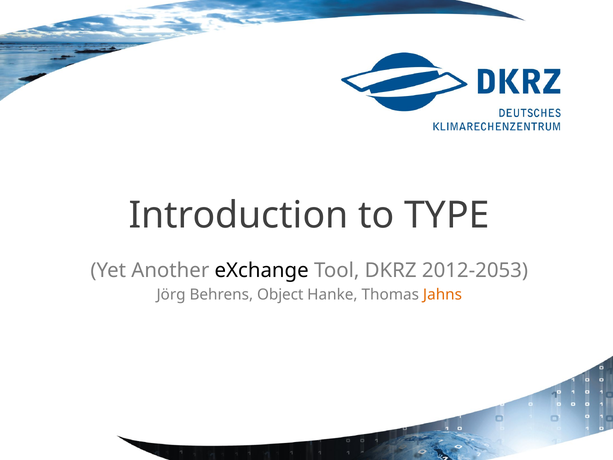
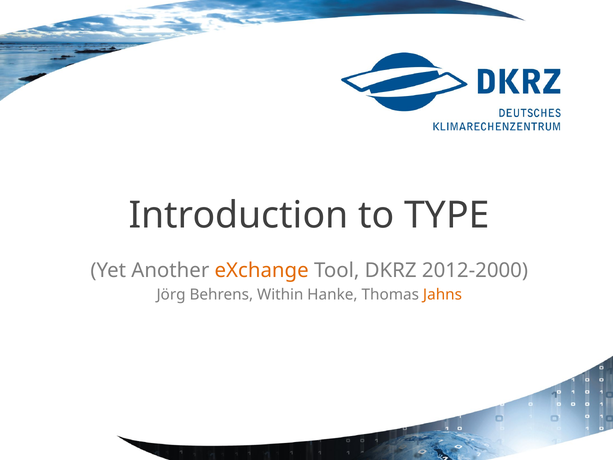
eXchange colour: black -> orange (262, 271)
2012-2053: 2012-2053 -> 2012-2000 (475, 271)
Object: Object -> Within (280, 295)
